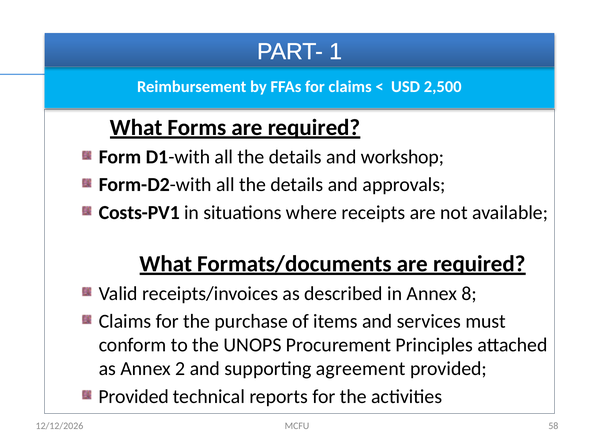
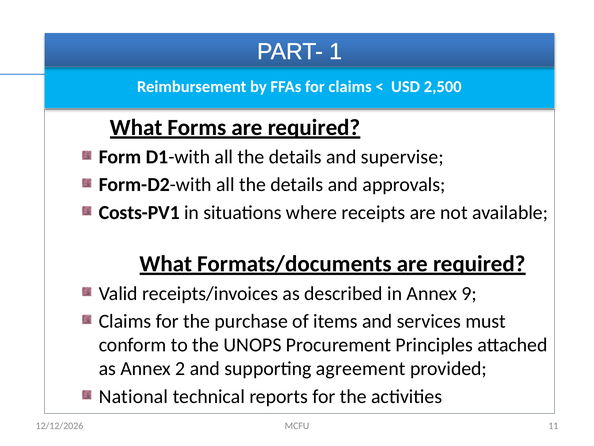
workshop: workshop -> supervise (402, 157)
8: 8 -> 9 (469, 293)
Provided: Provided -> National (133, 396)
58: 58 -> 11 (553, 425)
